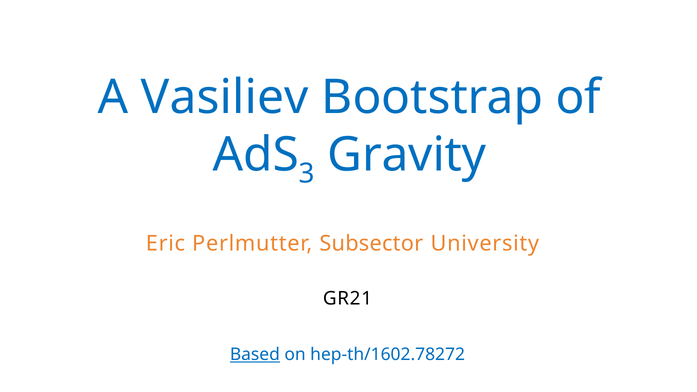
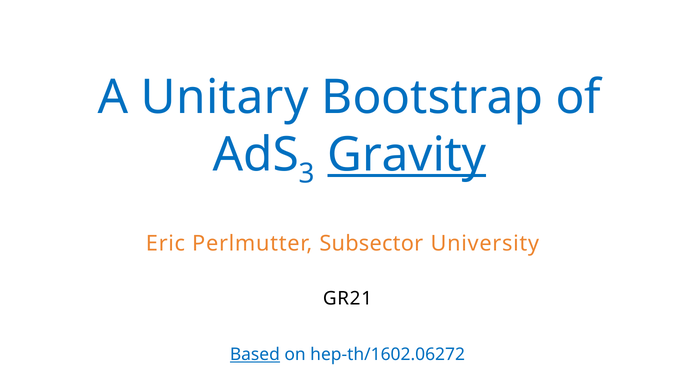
Vasiliev: Vasiliev -> Unitary (225, 97)
Gravity underline: none -> present (407, 155)
hep-th/1602.78272: hep-th/1602.78272 -> hep-th/1602.06272 (388, 355)
